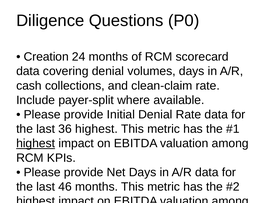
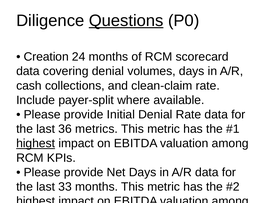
Questions underline: none -> present (126, 21)
36 highest: highest -> metrics (96, 129)
46: 46 -> 33 (65, 187)
